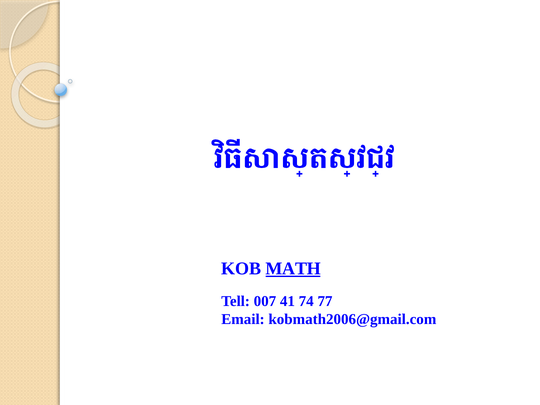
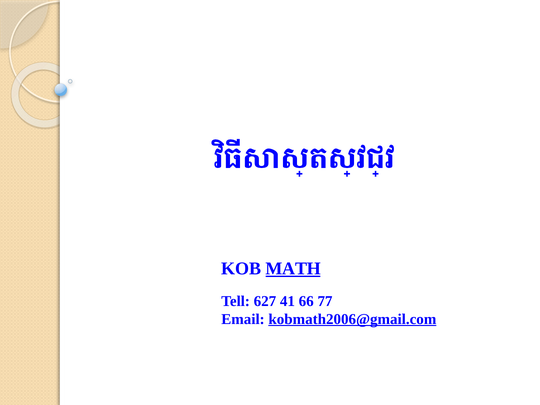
007: 007 -> 627 (265, 301)
74: 74 -> 66 (306, 301)
kobmath2006@gmail.com underline: none -> present (352, 319)
